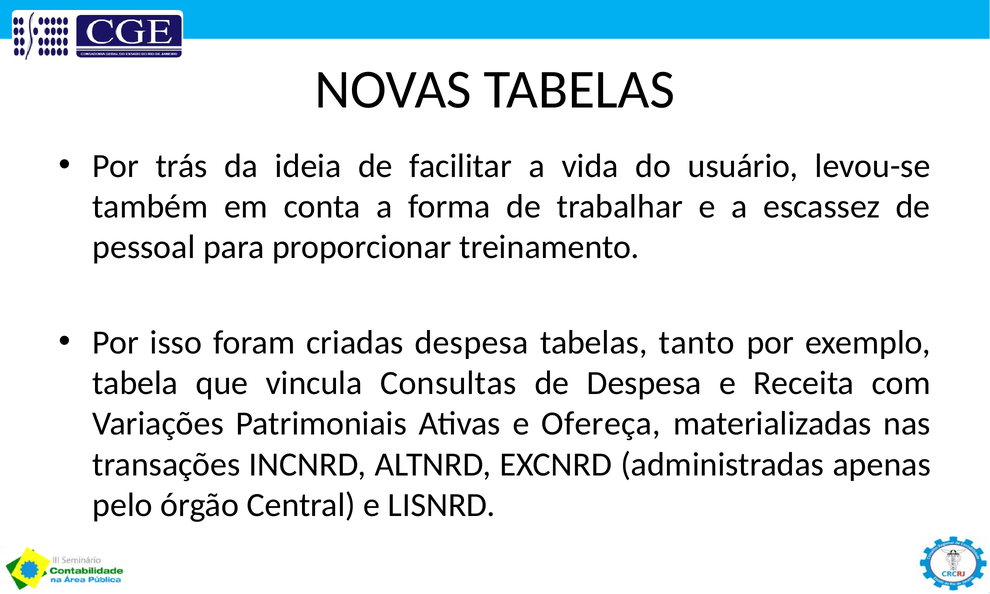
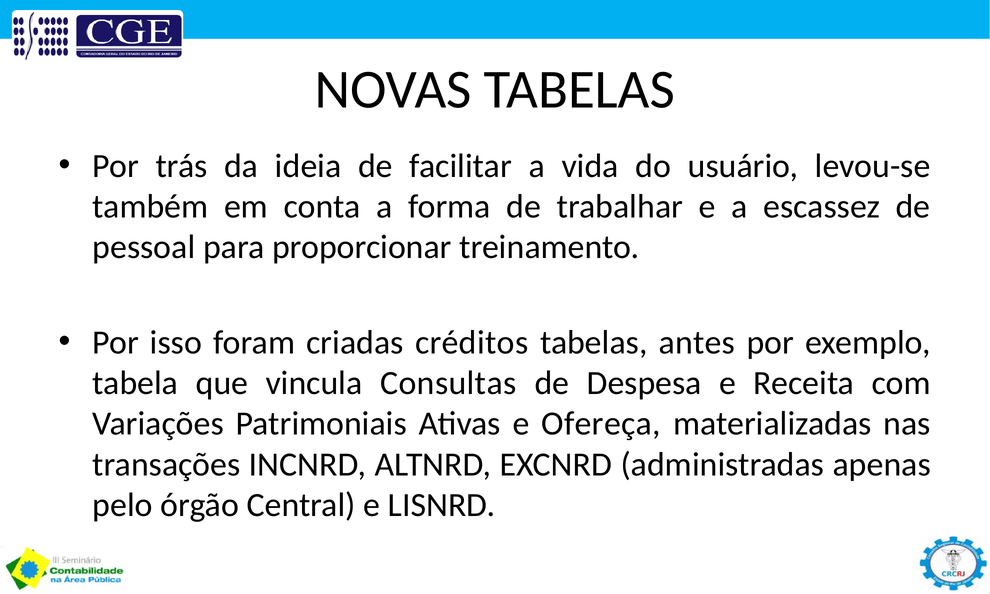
criadas despesa: despesa -> créditos (472, 342)
tanto: tanto -> antes (697, 342)
